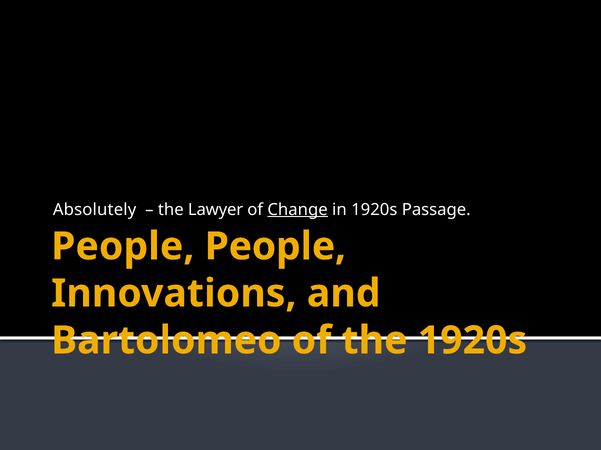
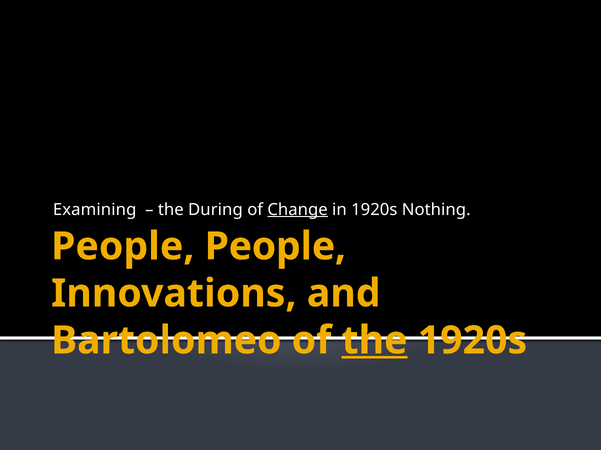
Absolutely: Absolutely -> Examining (95, 210)
Lawyer: Lawyer -> During (215, 210)
Passage: Passage -> Nothing (436, 210)
the underline: none -> present (375, 341)
